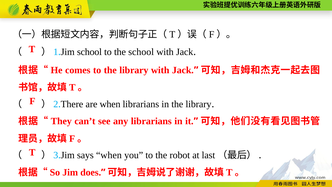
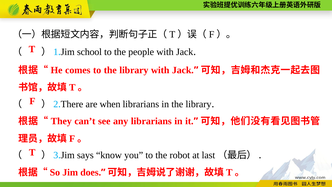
the school: school -> people (141, 52)
says when: when -> know (109, 155)
